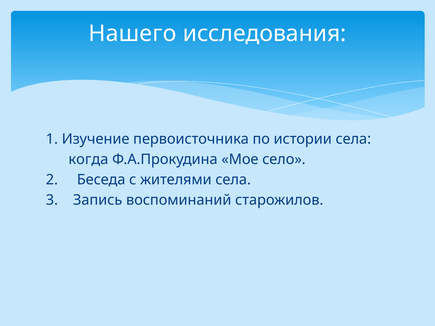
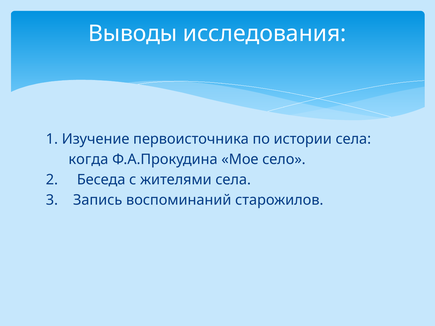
Нашего: Нашего -> Выводы (133, 34)
